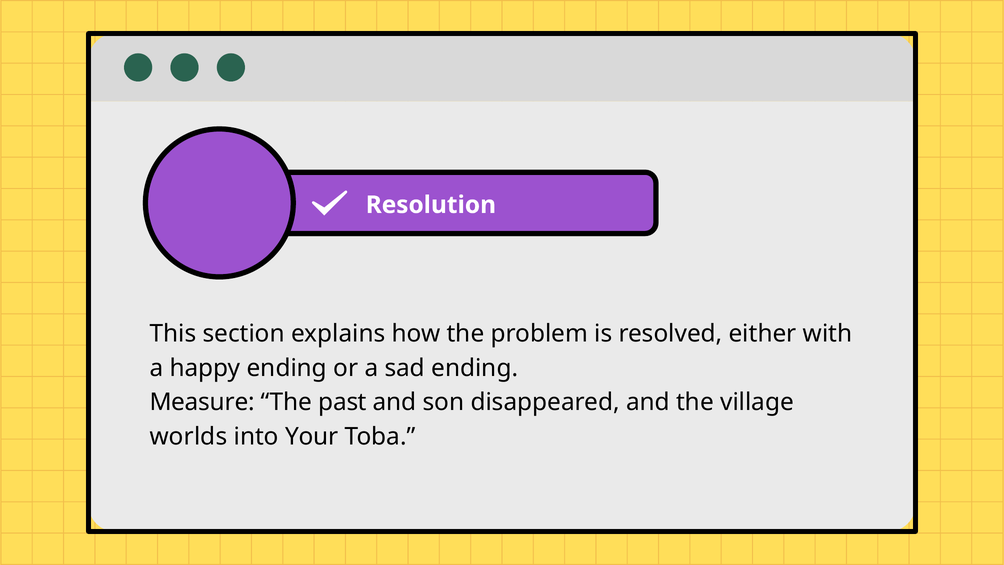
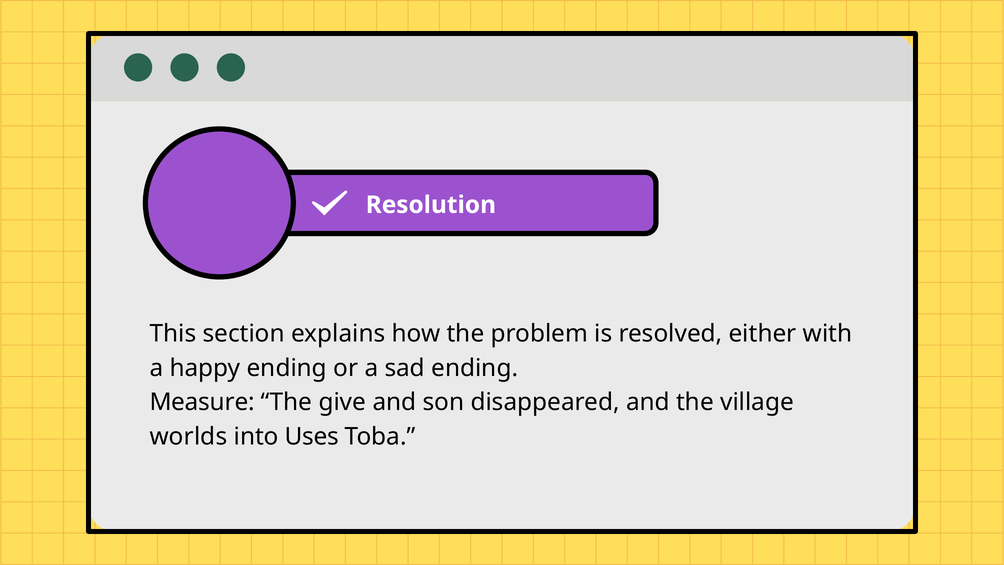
past: past -> give (342, 402)
Your: Your -> Uses (312, 436)
